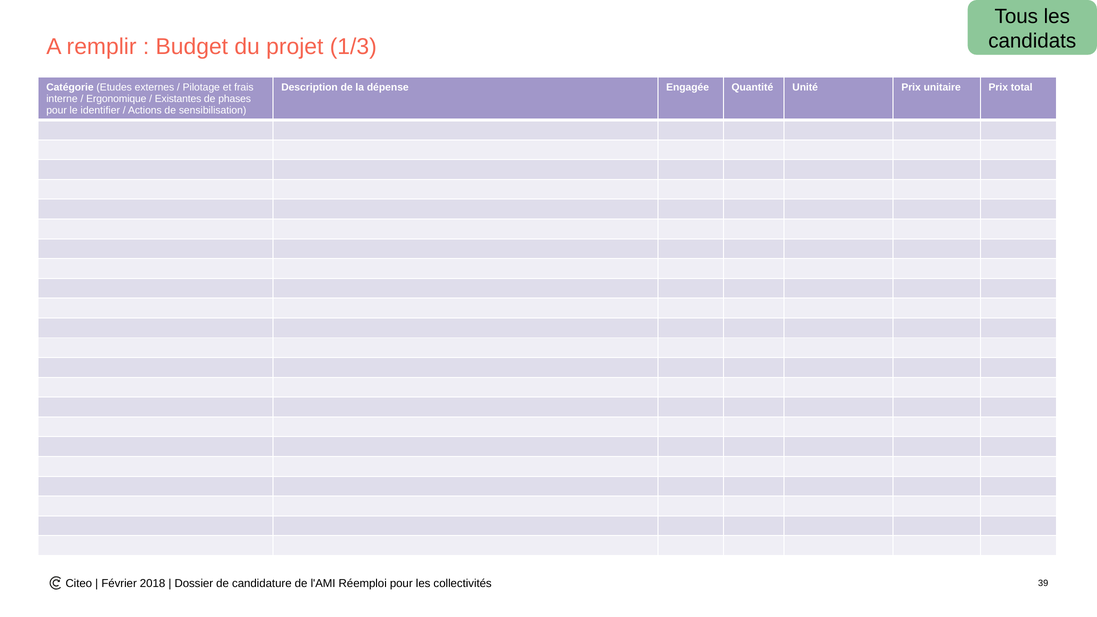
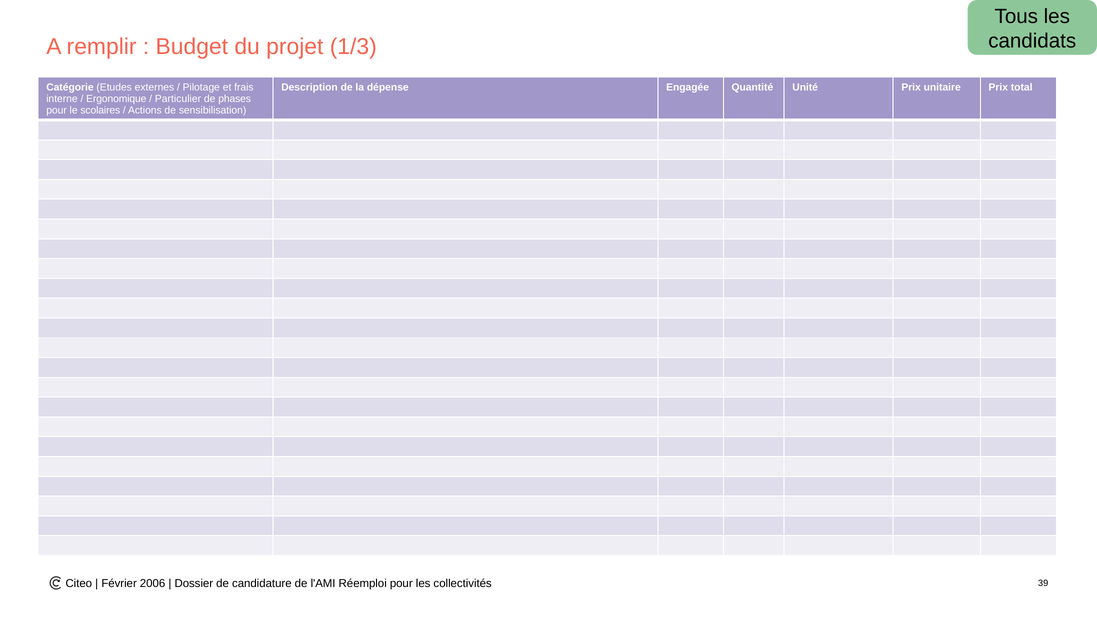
Existantes: Existantes -> Particulier (178, 99)
identifier: identifier -> scolaires (100, 110)
2018: 2018 -> 2006 (153, 584)
